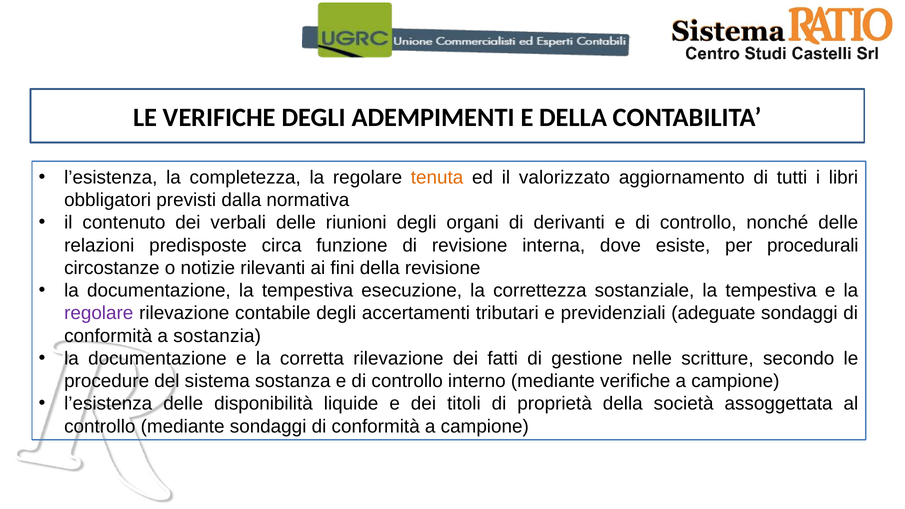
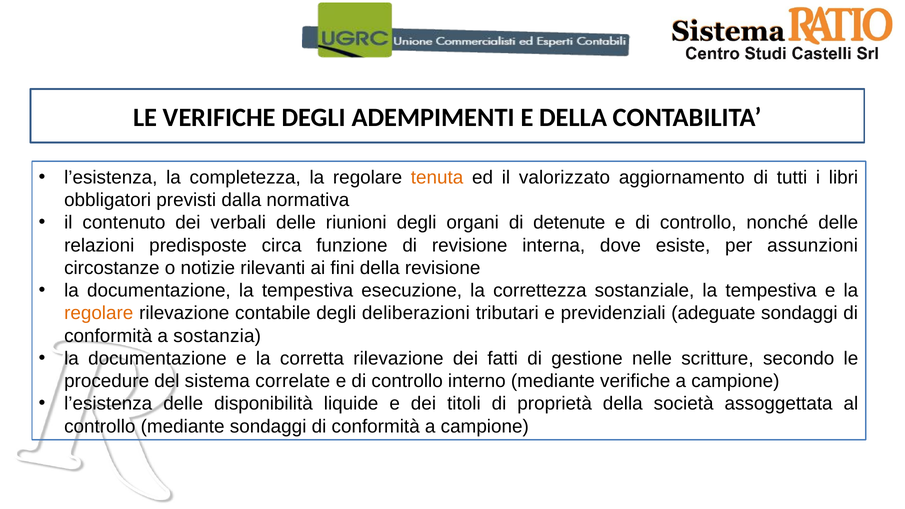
derivanti: derivanti -> detenute (569, 223)
procedurali: procedurali -> assunzioni (813, 245)
regolare colour: purple -> orange (99, 313)
accertamenti: accertamenti -> deliberazioni (416, 313)
sostanza: sostanza -> correlate (293, 381)
